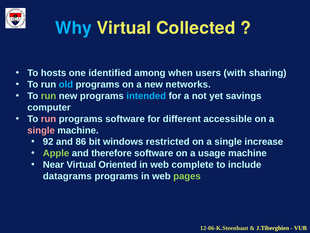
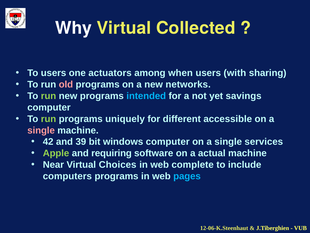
Why colour: light blue -> white (73, 28)
To hosts: hosts -> users (54, 73)
identified: identified -> actuators (110, 73)
old colour: light blue -> pink (66, 84)
run colour: pink -> light green (49, 119)
programs software: software -> uniquely (125, 119)
92: 92 -> 42 (48, 142)
86: 86 -> 39 (81, 142)
windows restricted: restricted -> computer (168, 142)
increase: increase -> services (264, 142)
therefore: therefore -> requiring (112, 153)
usage: usage -> actual (212, 153)
Oriented: Oriented -> Choices (118, 164)
datagrams: datagrams -> computers (67, 176)
pages colour: light green -> light blue (187, 176)
